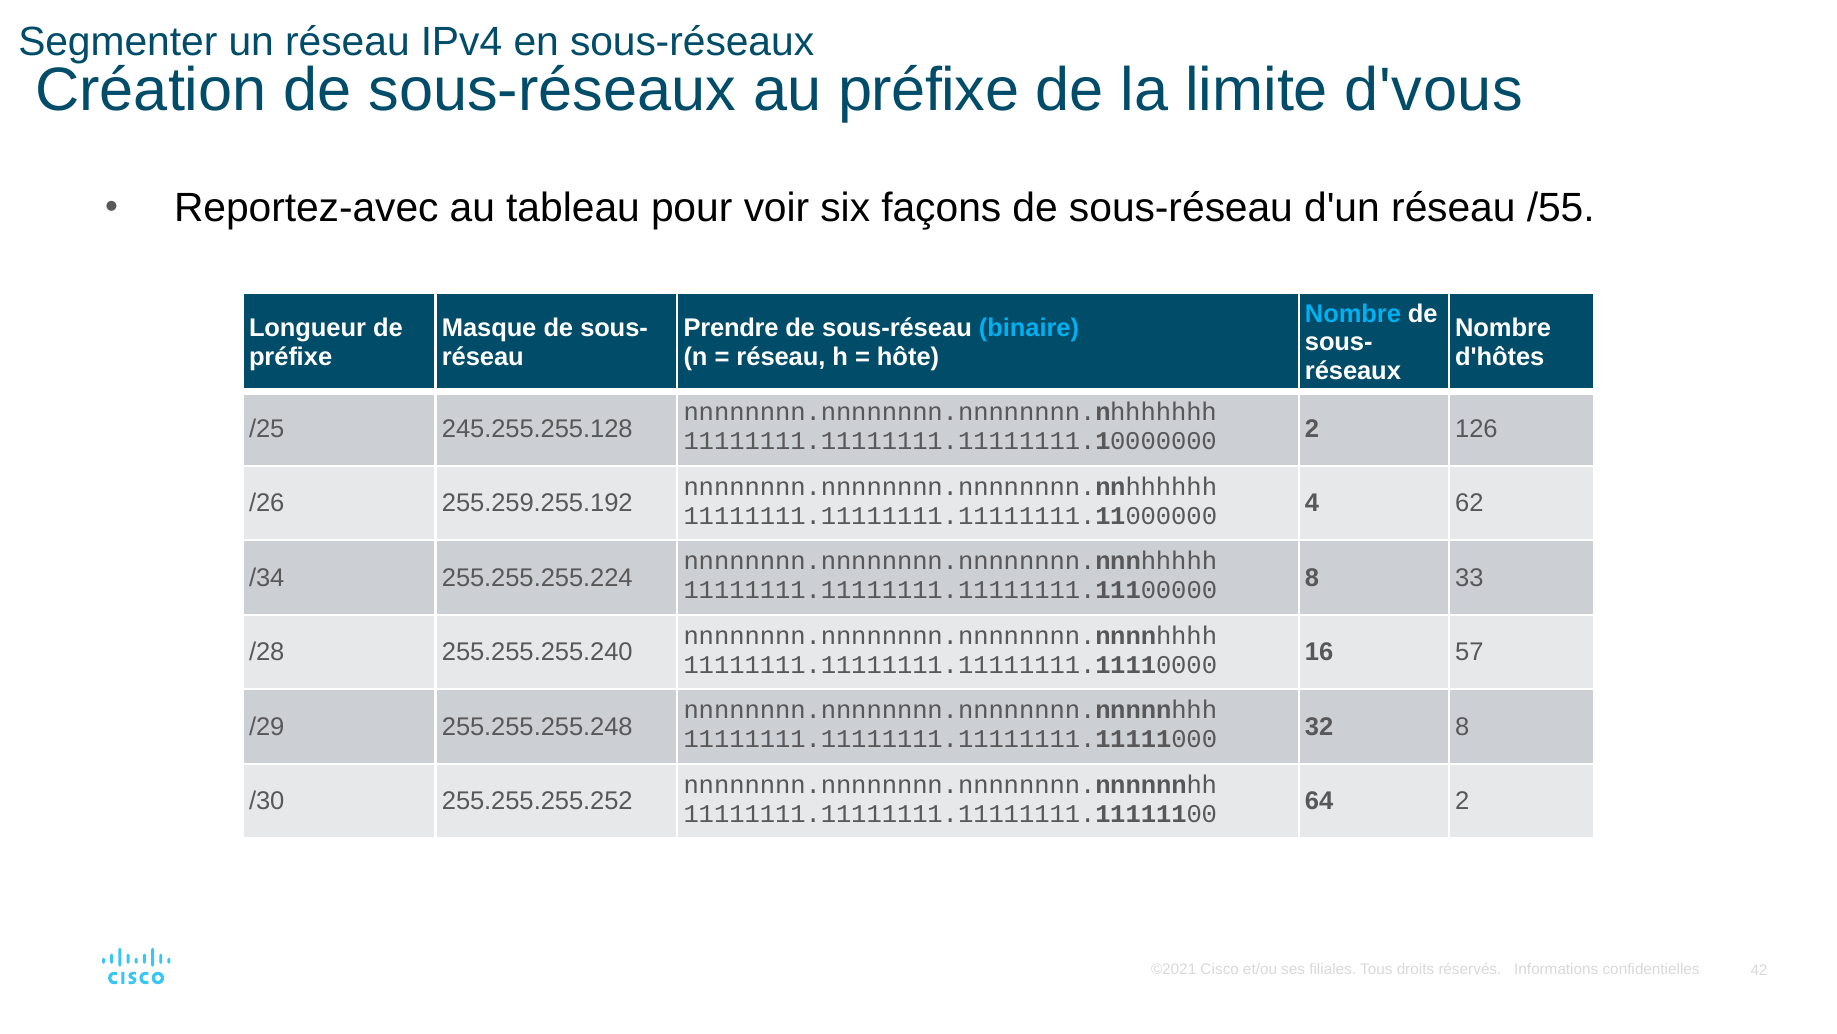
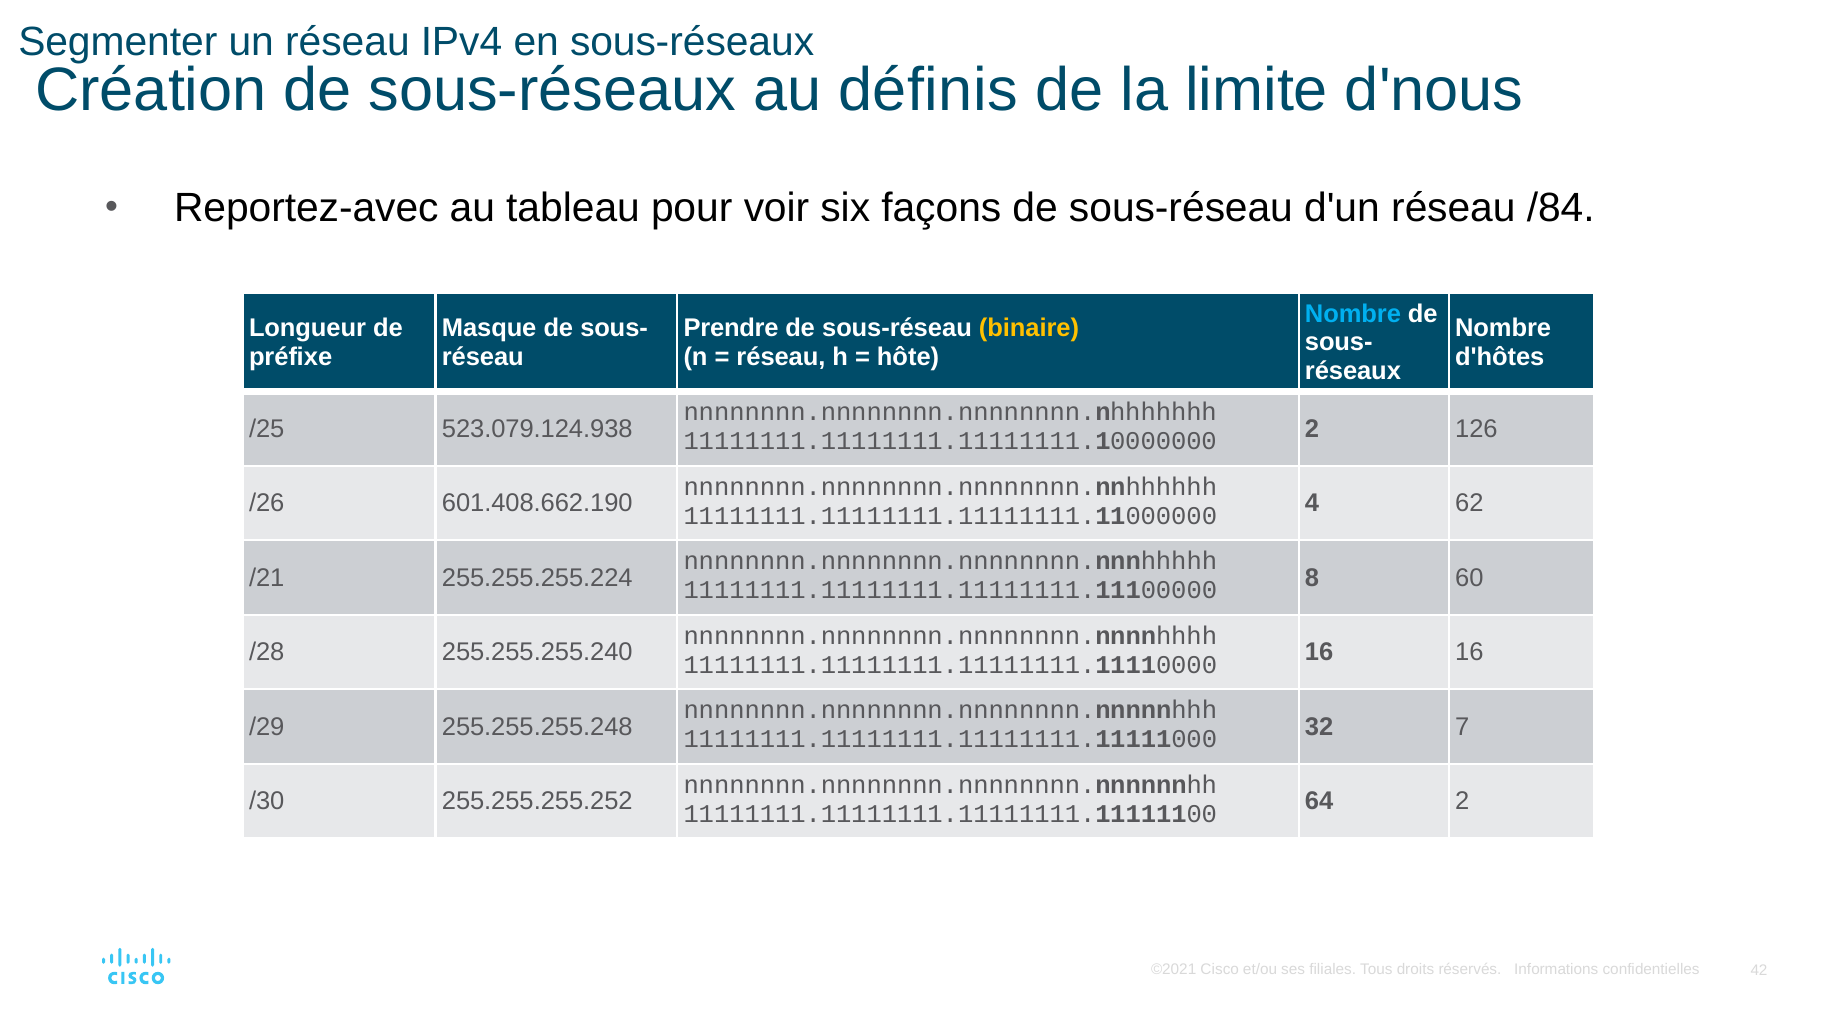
au préfixe: préfixe -> définis (928, 90)
d'vous: d'vous -> d'nous (1434, 90)
/55: /55 -> /84 (1561, 208)
binaire colour: light blue -> yellow (1029, 328)
245.255.255.128: 245.255.255.128 -> 523.079.124.938 (537, 429)
255.259.255.192: 255.259.255.192 -> 601.408.662.190 (537, 503)
/34: /34 -> /21 (267, 578)
33: 33 -> 60 (1469, 578)
16 57: 57 -> 16 (1469, 652)
32 8: 8 -> 7 (1462, 727)
